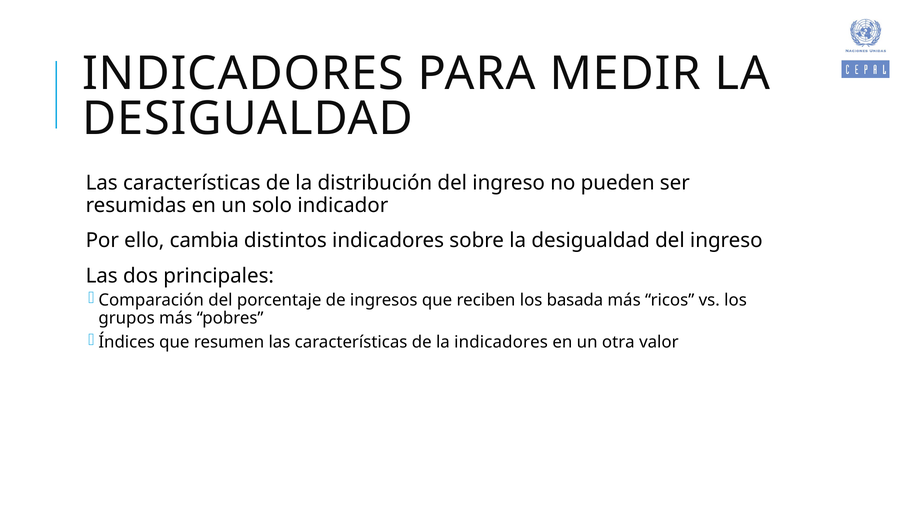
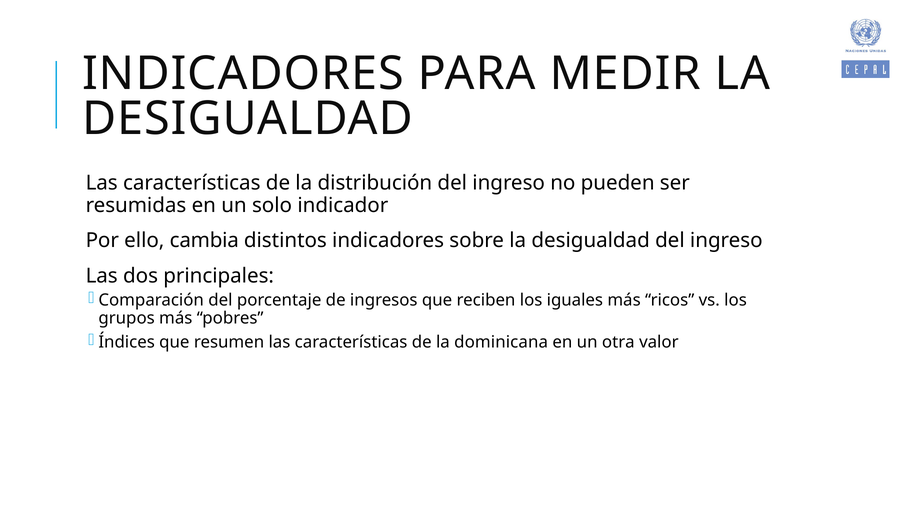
basada: basada -> iguales (575, 300)
la indicadores: indicadores -> dominicana (501, 342)
